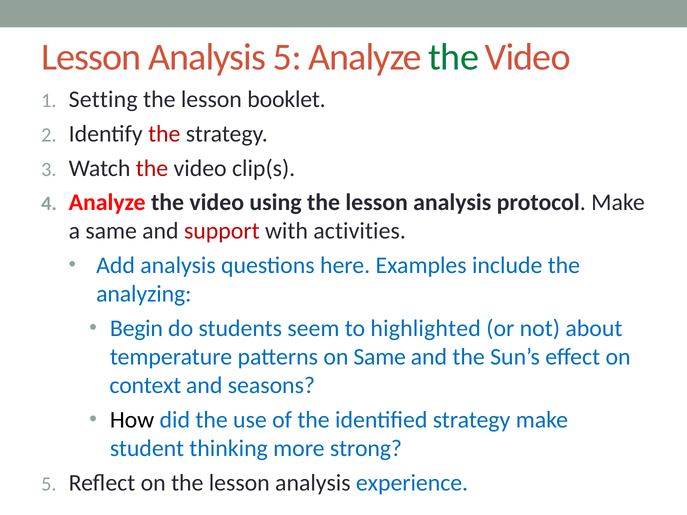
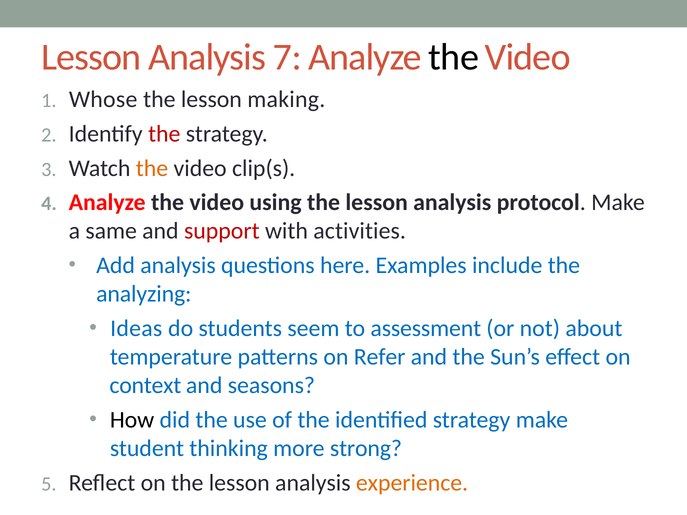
Analysis 5: 5 -> 7 (287, 57)
the colour: green -> black (454, 57)
Setting: Setting -> Whose (103, 100)
booklet: booklet -> making (286, 100)
the colour: red -> orange (152, 168)
Begin: Begin -> Ideas (136, 329)
highlighted: highlighted -> assessment (426, 329)
on Same: Same -> Refer (380, 357)
experience colour: blue -> orange (412, 483)
